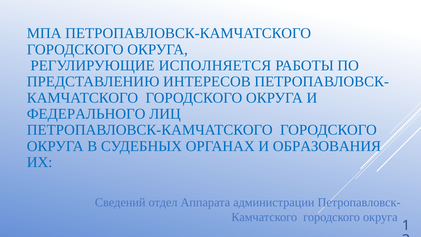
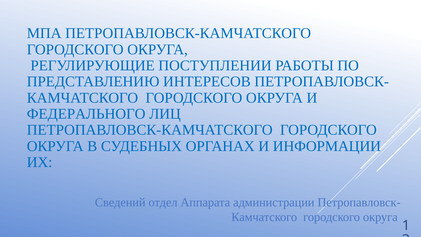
ИСПОЛНЯЕТСЯ: ИСПОЛНЯЕТСЯ -> ПОСТУПЛЕНИИ (215, 66)
ОБРАЗОВАНИЯ: ОБРАЗОВАНИЯ -> ИНФОРМАЦИИ (327, 146)
